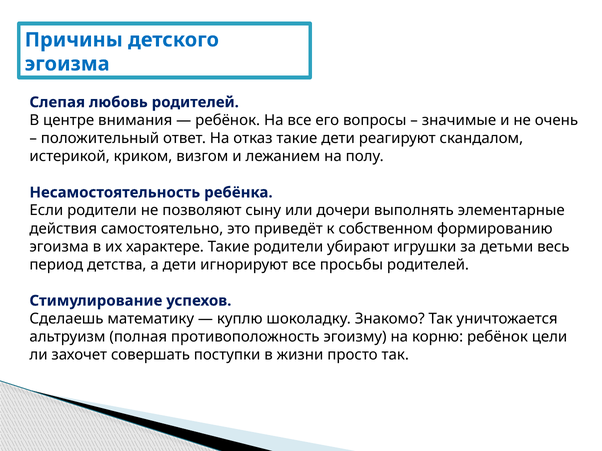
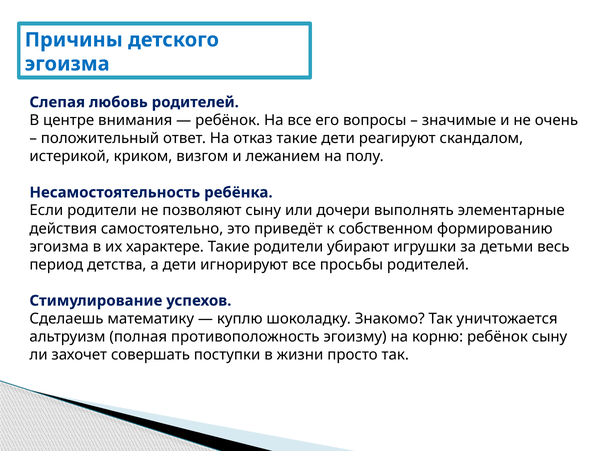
ребёнок цели: цели -> сыну (550, 337)
